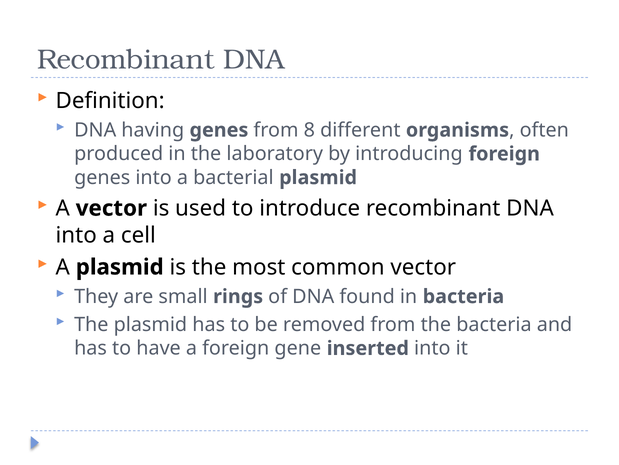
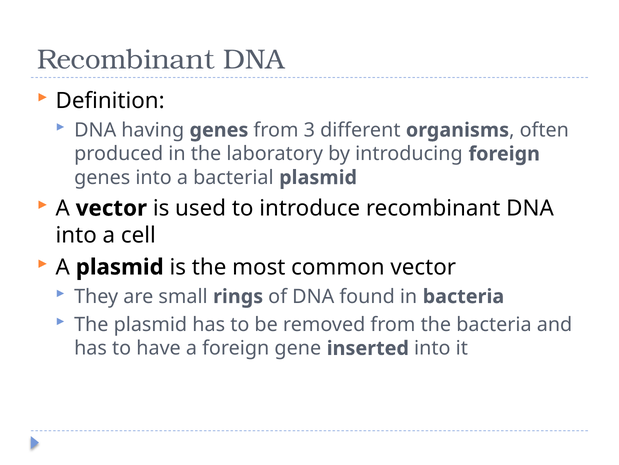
8: 8 -> 3 (309, 130)
